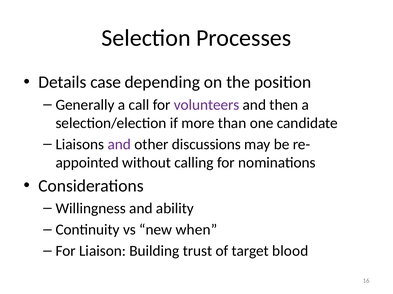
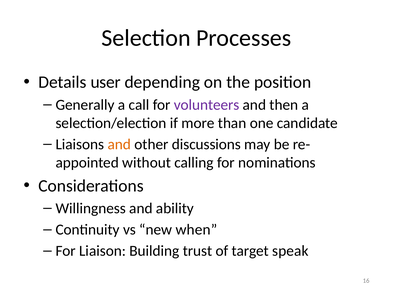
case: case -> user (106, 82)
and colour: purple -> orange (119, 145)
blood: blood -> speak (290, 252)
